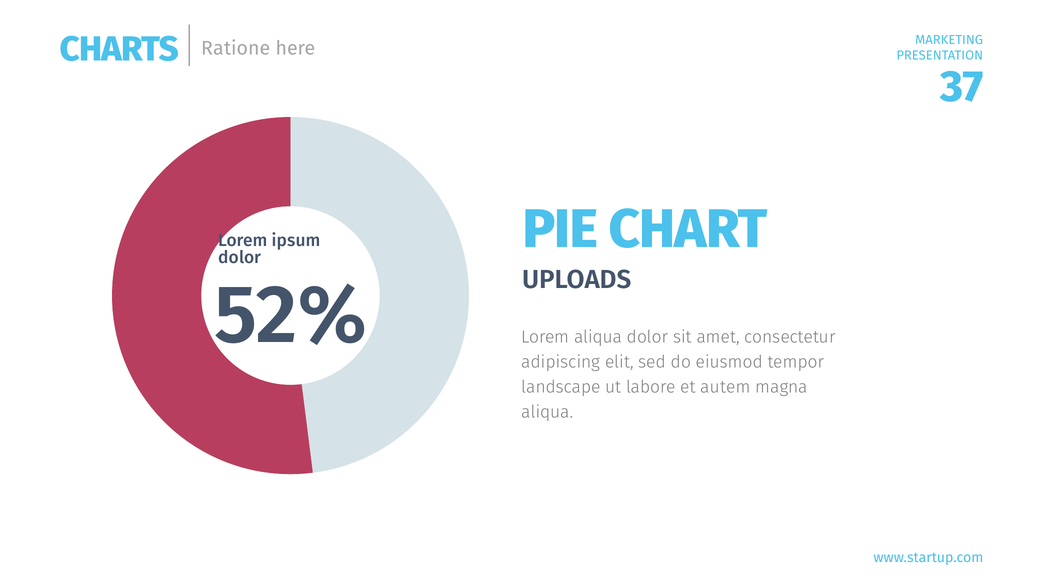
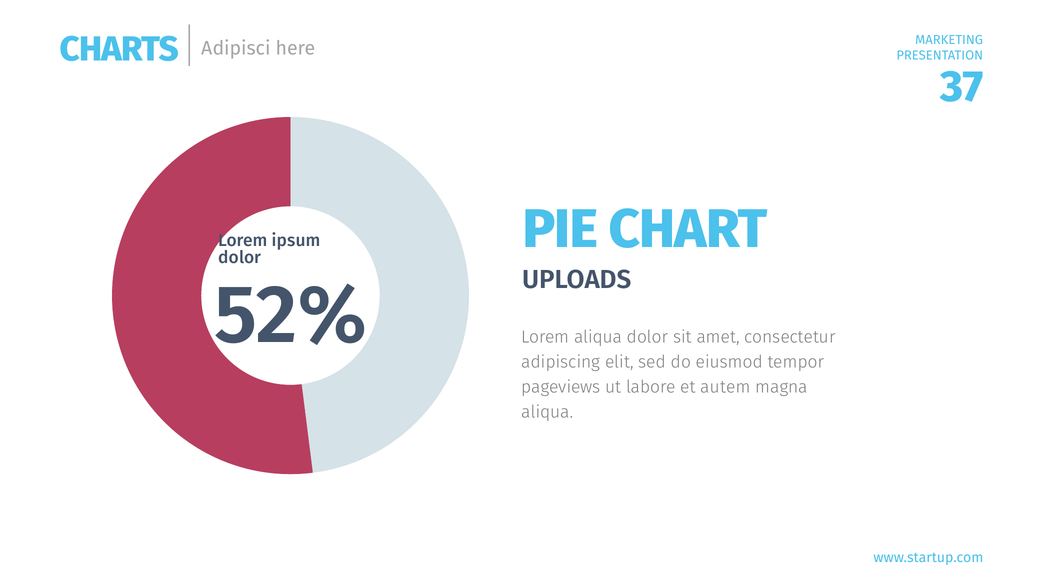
Ratione: Ratione -> Adipisci (236, 48)
landscape: landscape -> pageviews (561, 387)
